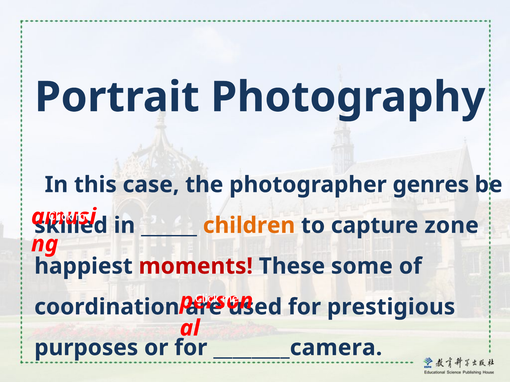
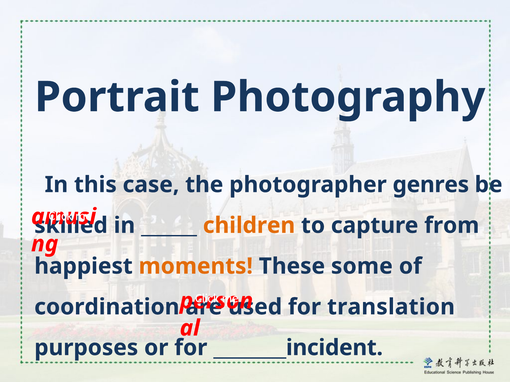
zone: zone -> from (452, 226)
moments colour: red -> orange (196, 267)
prestigious: prestigious -> translation (391, 307)
________camera: ________camera -> ________incident (298, 348)
